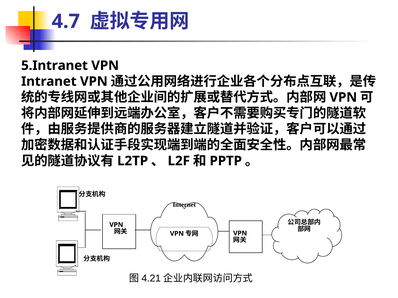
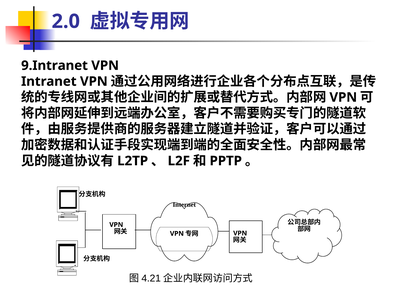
4.7: 4.7 -> 2.0 (66, 21)
5.Intranet: 5.Intranet -> 9.Intranet (55, 66)
